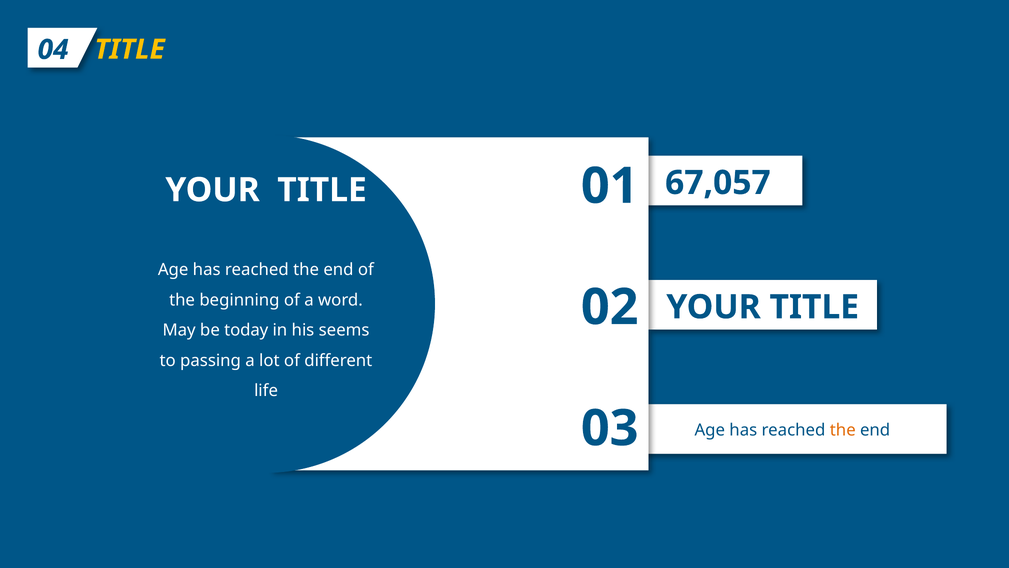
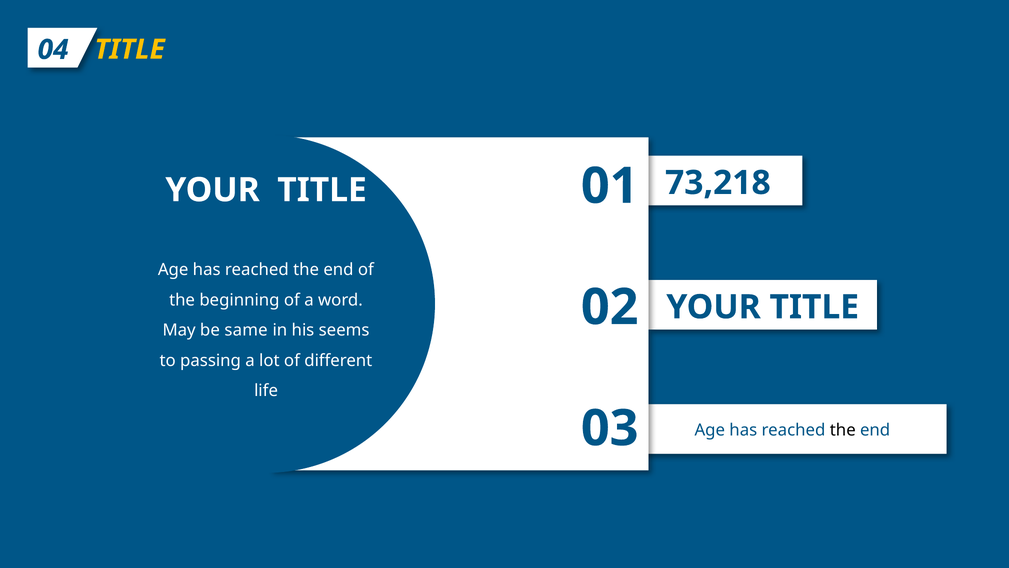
67,057: 67,057 -> 73,218 (718, 183)
today: today -> same (246, 330)
the colour: orange -> black (843, 430)
